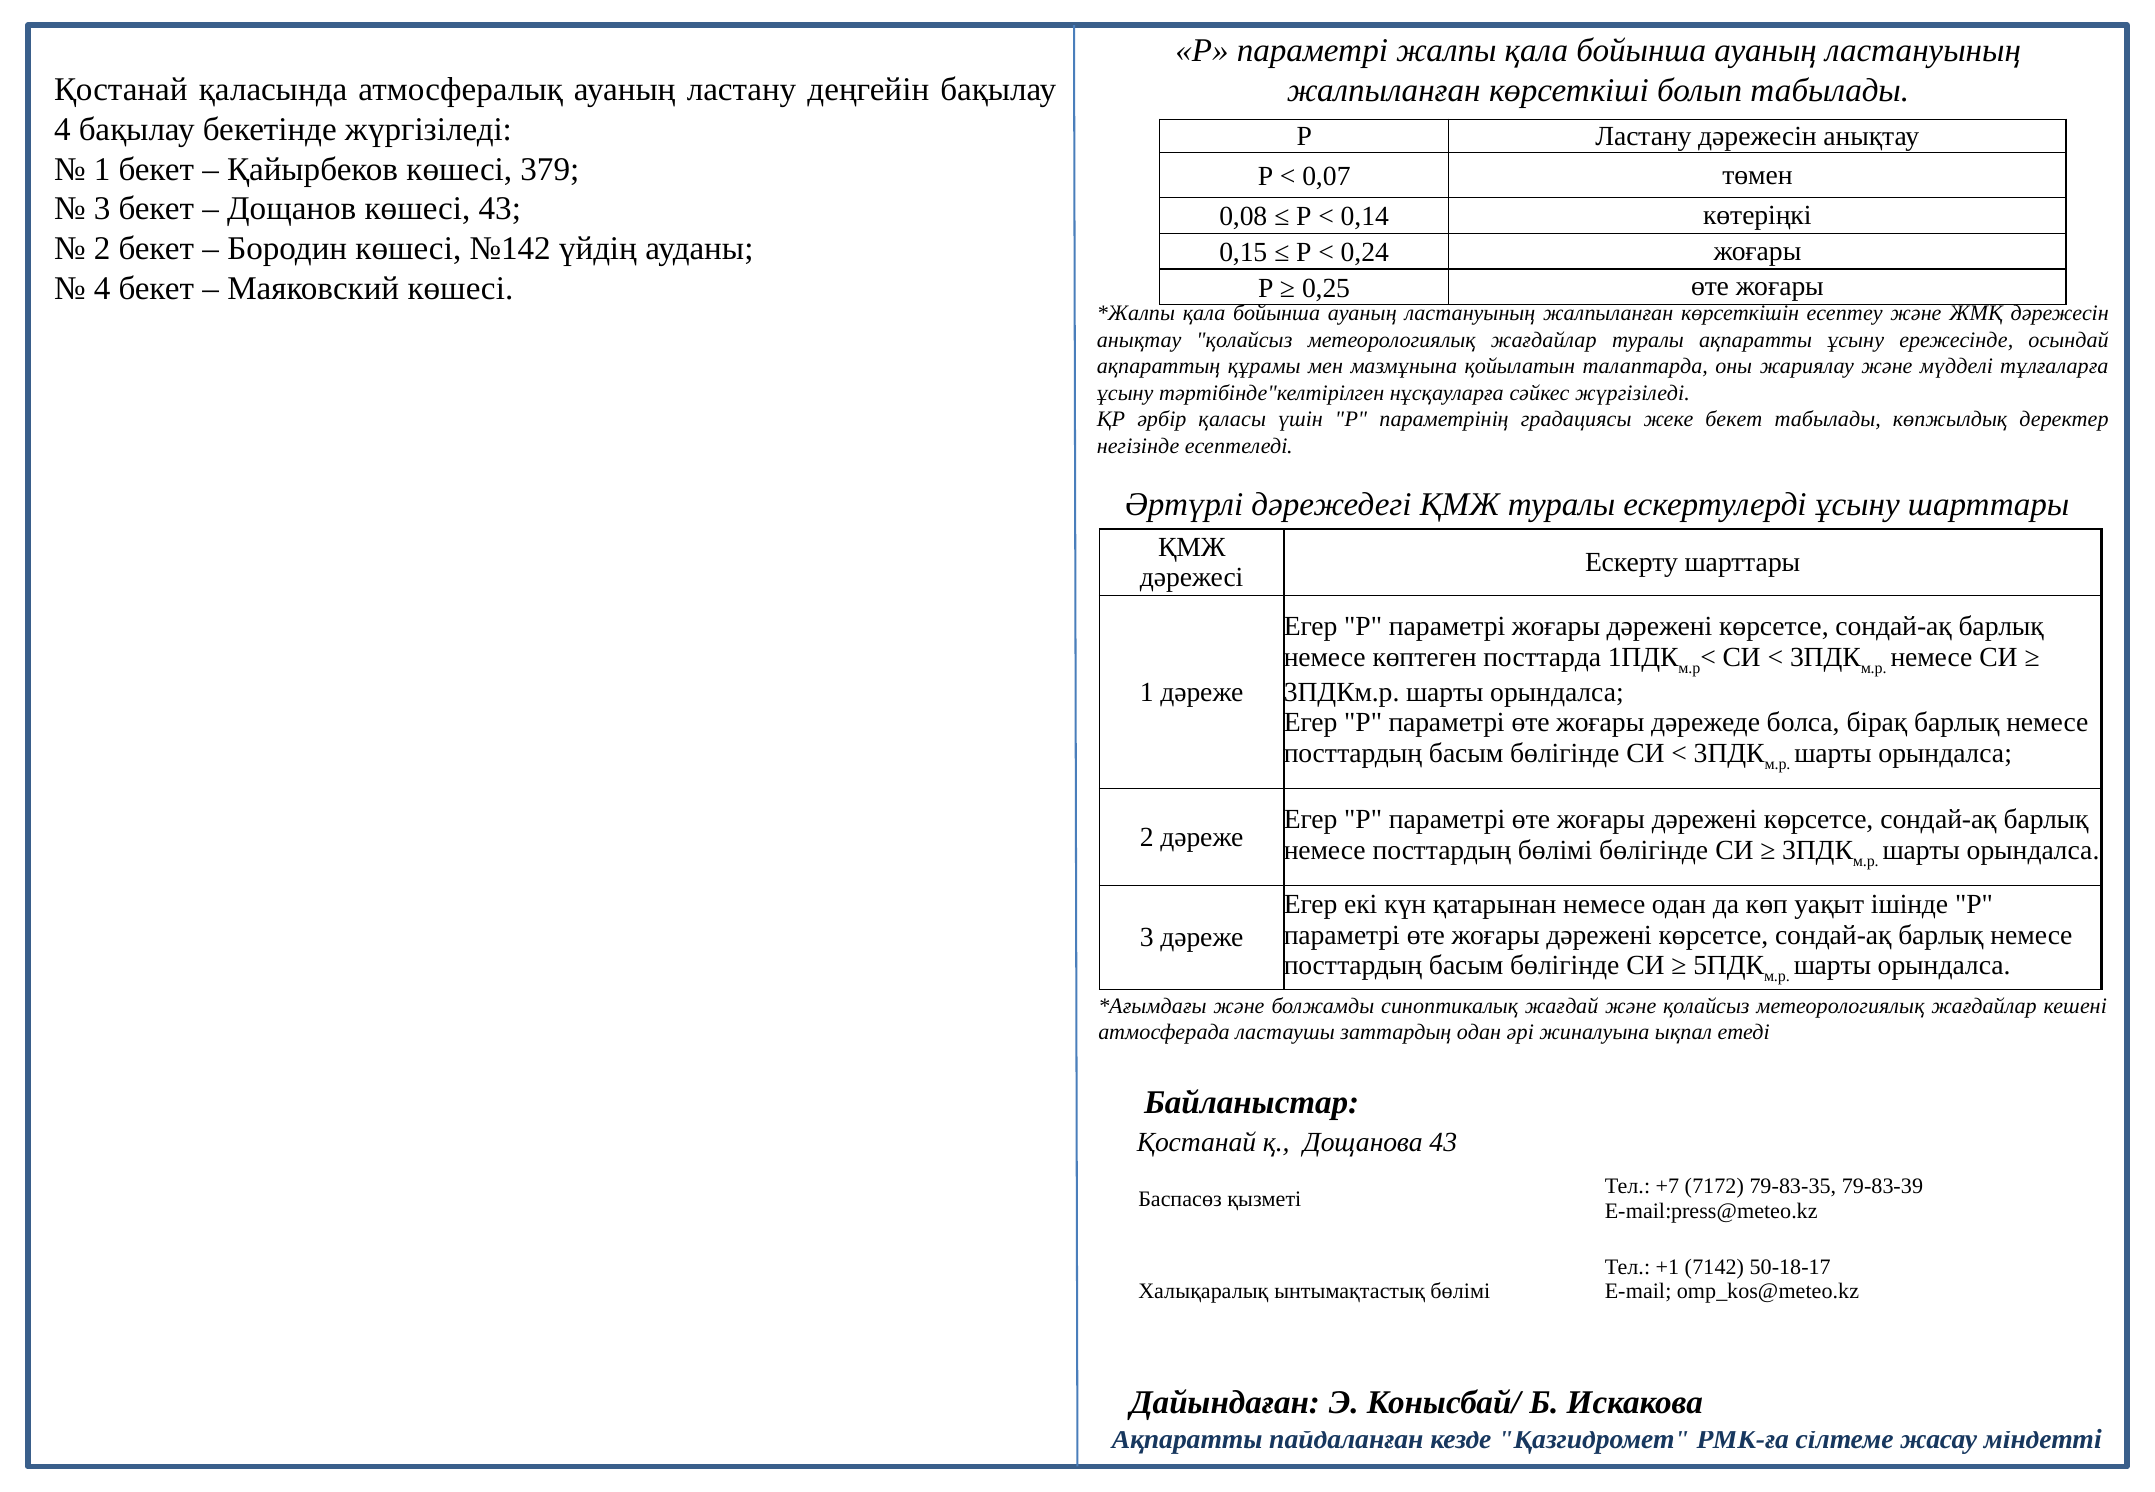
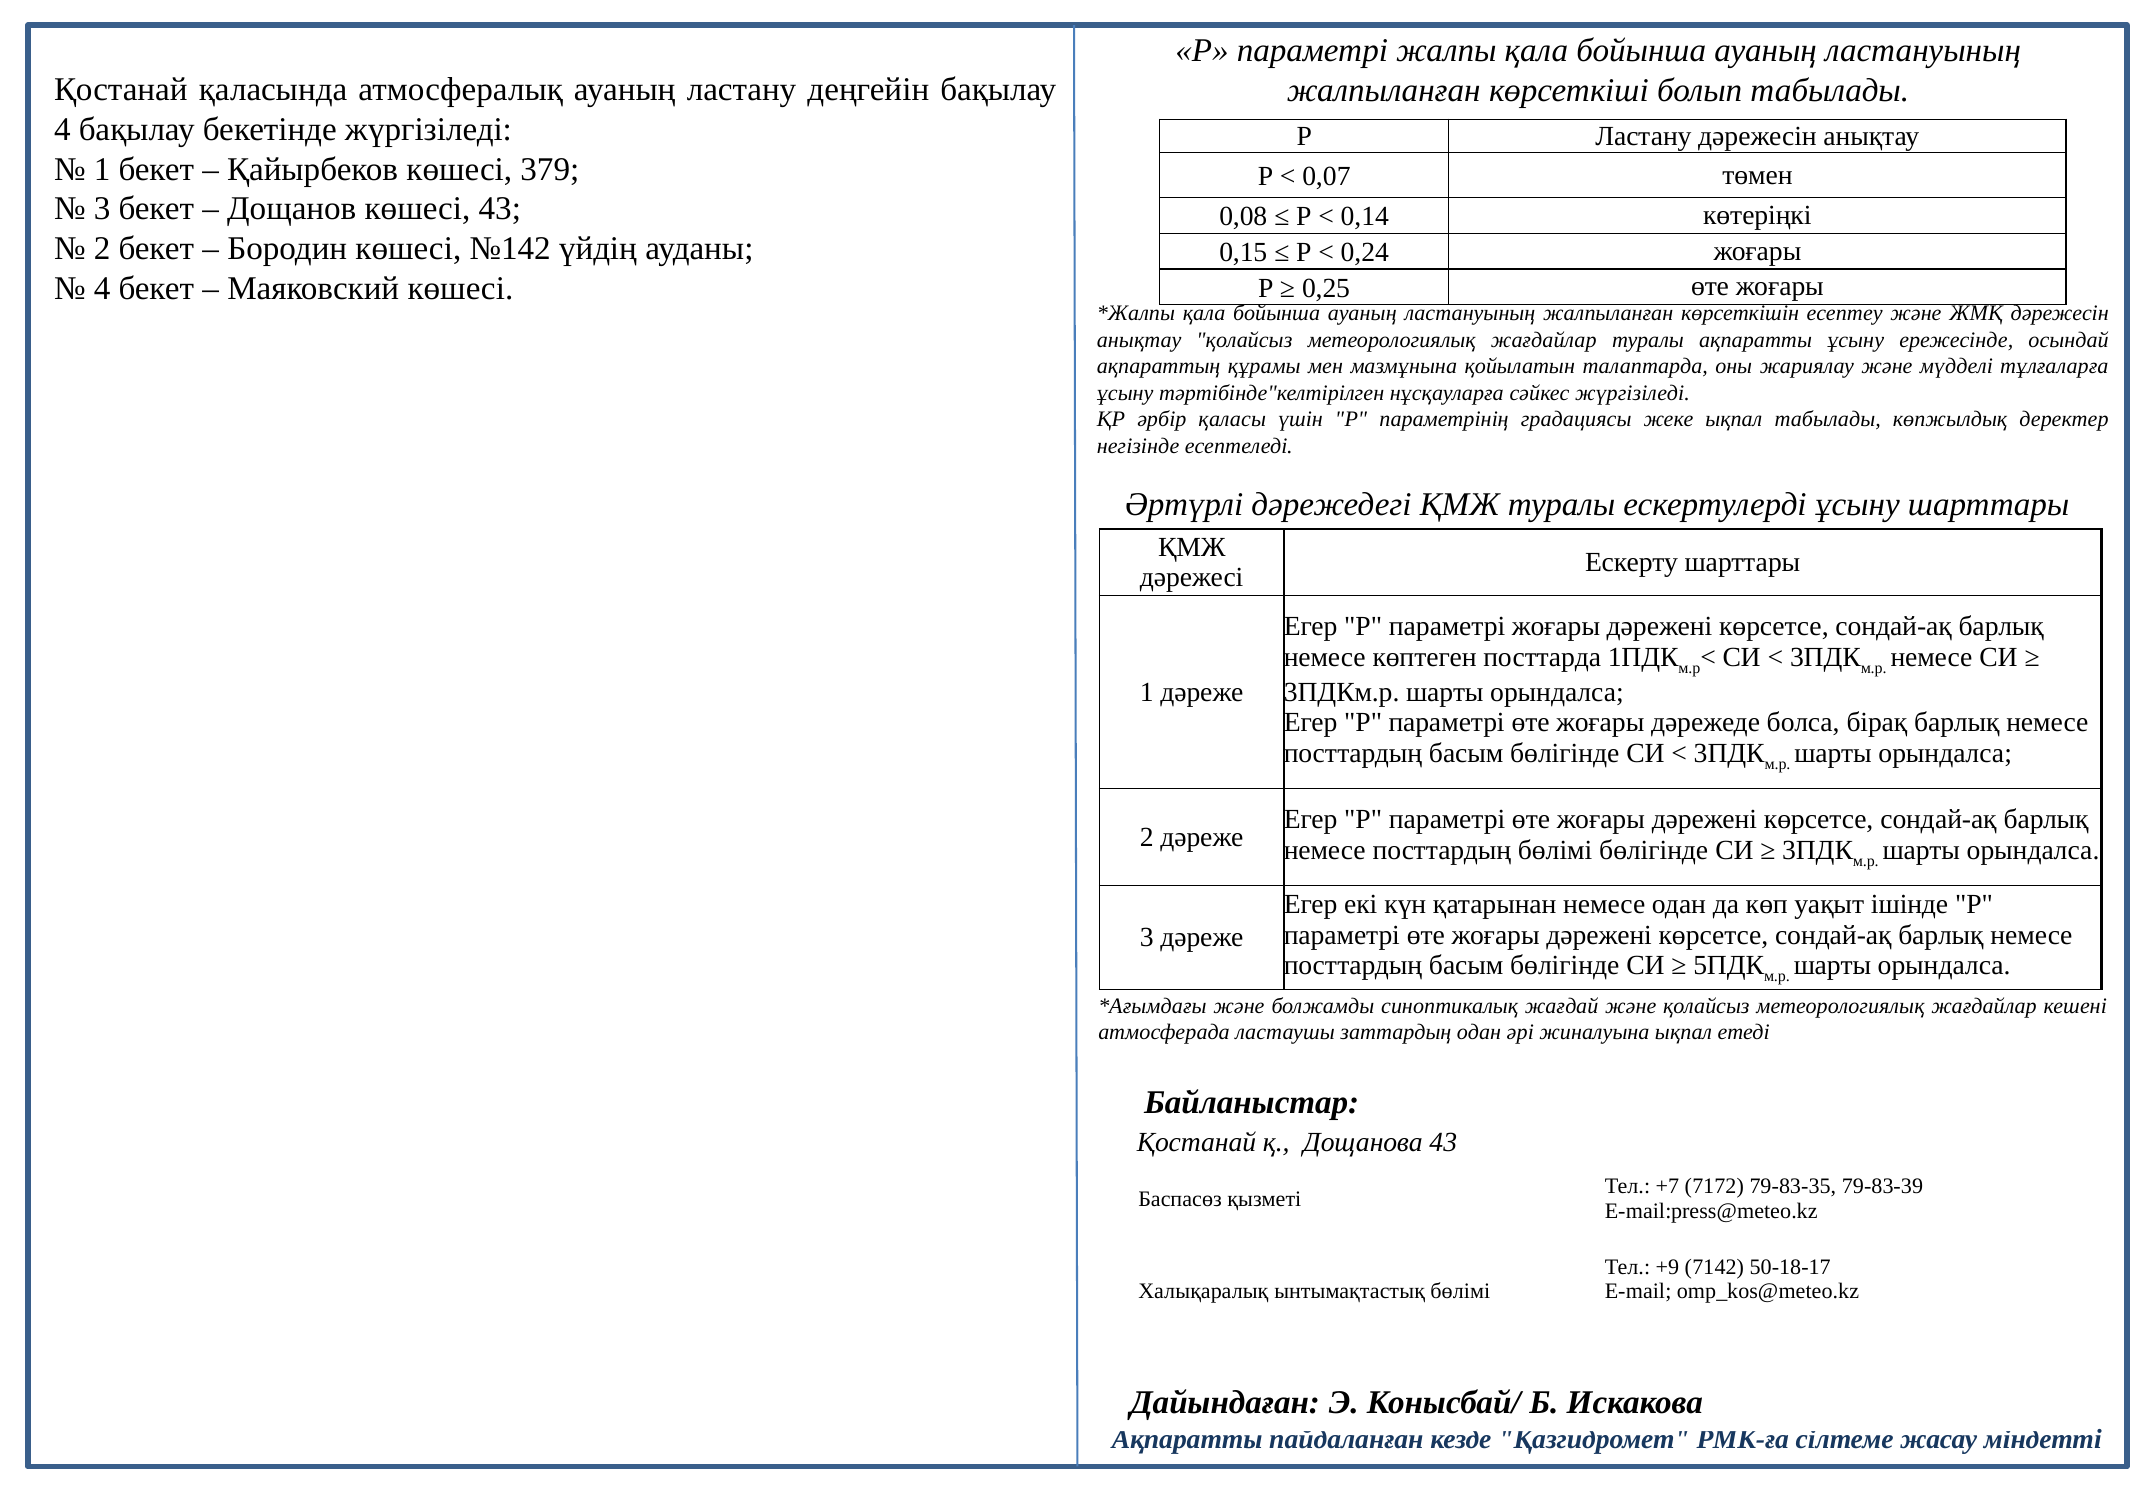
жеке бекет: бекет -> ықпал (1734, 419)
+1: +1 -> +9 (1667, 1267)
